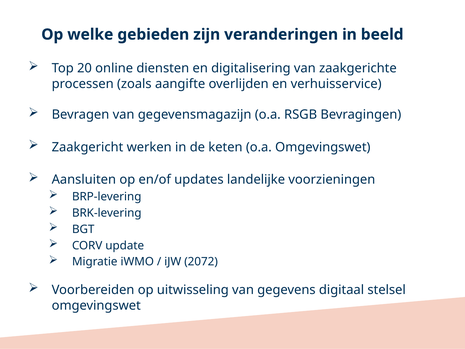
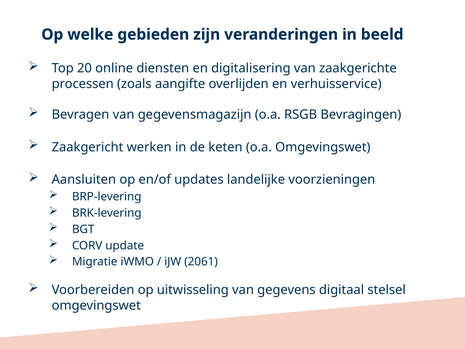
2072: 2072 -> 2061 (201, 262)
